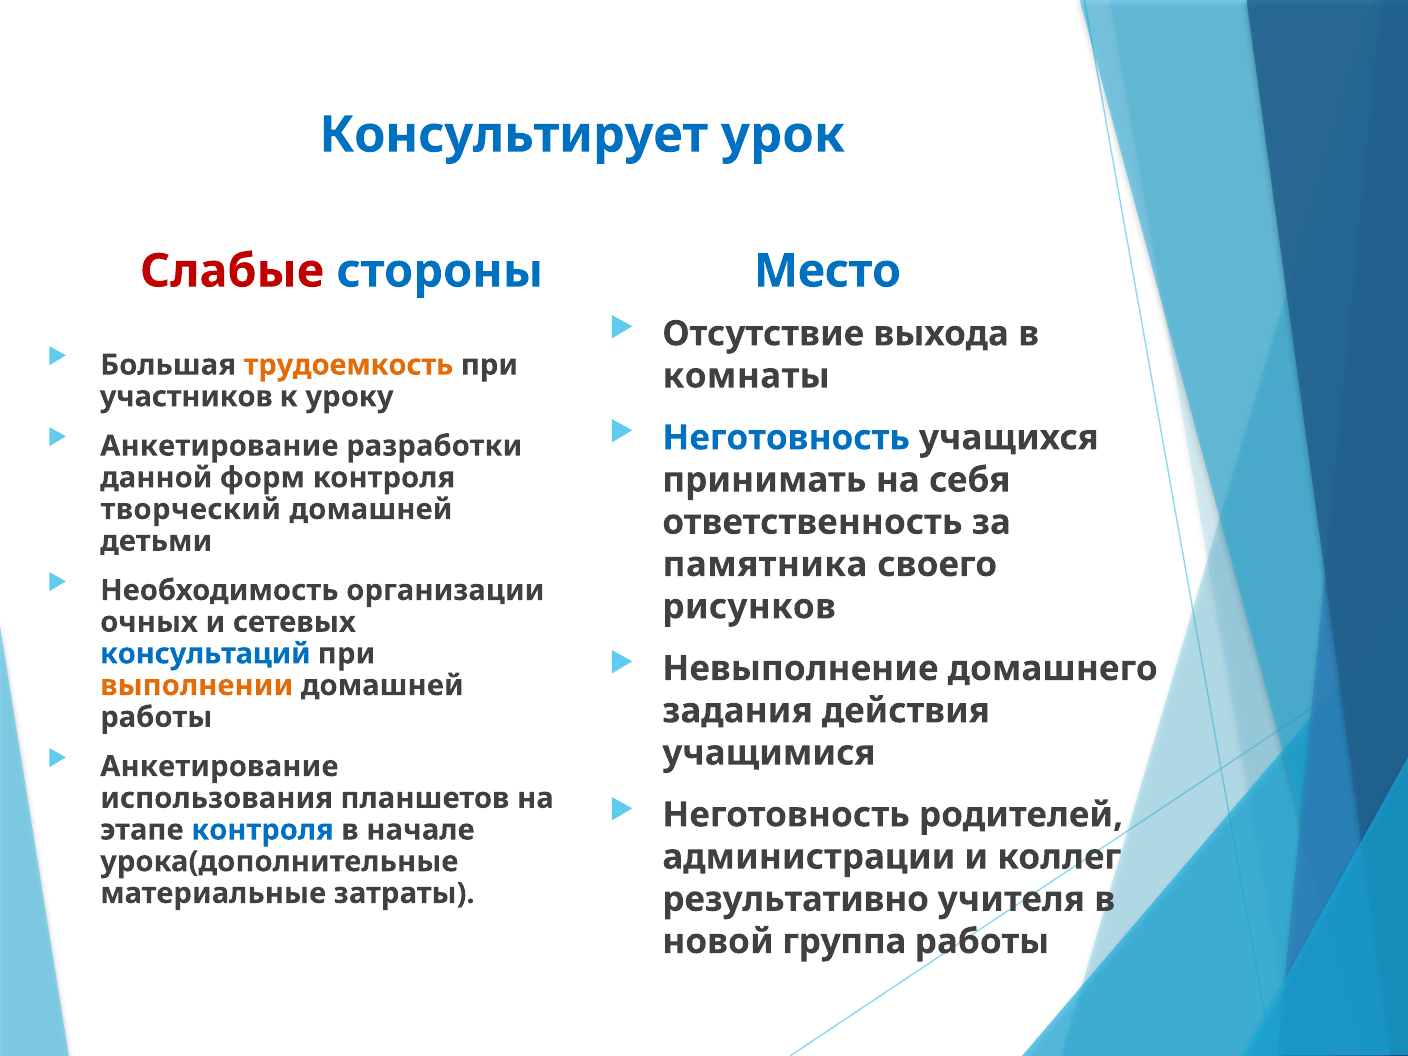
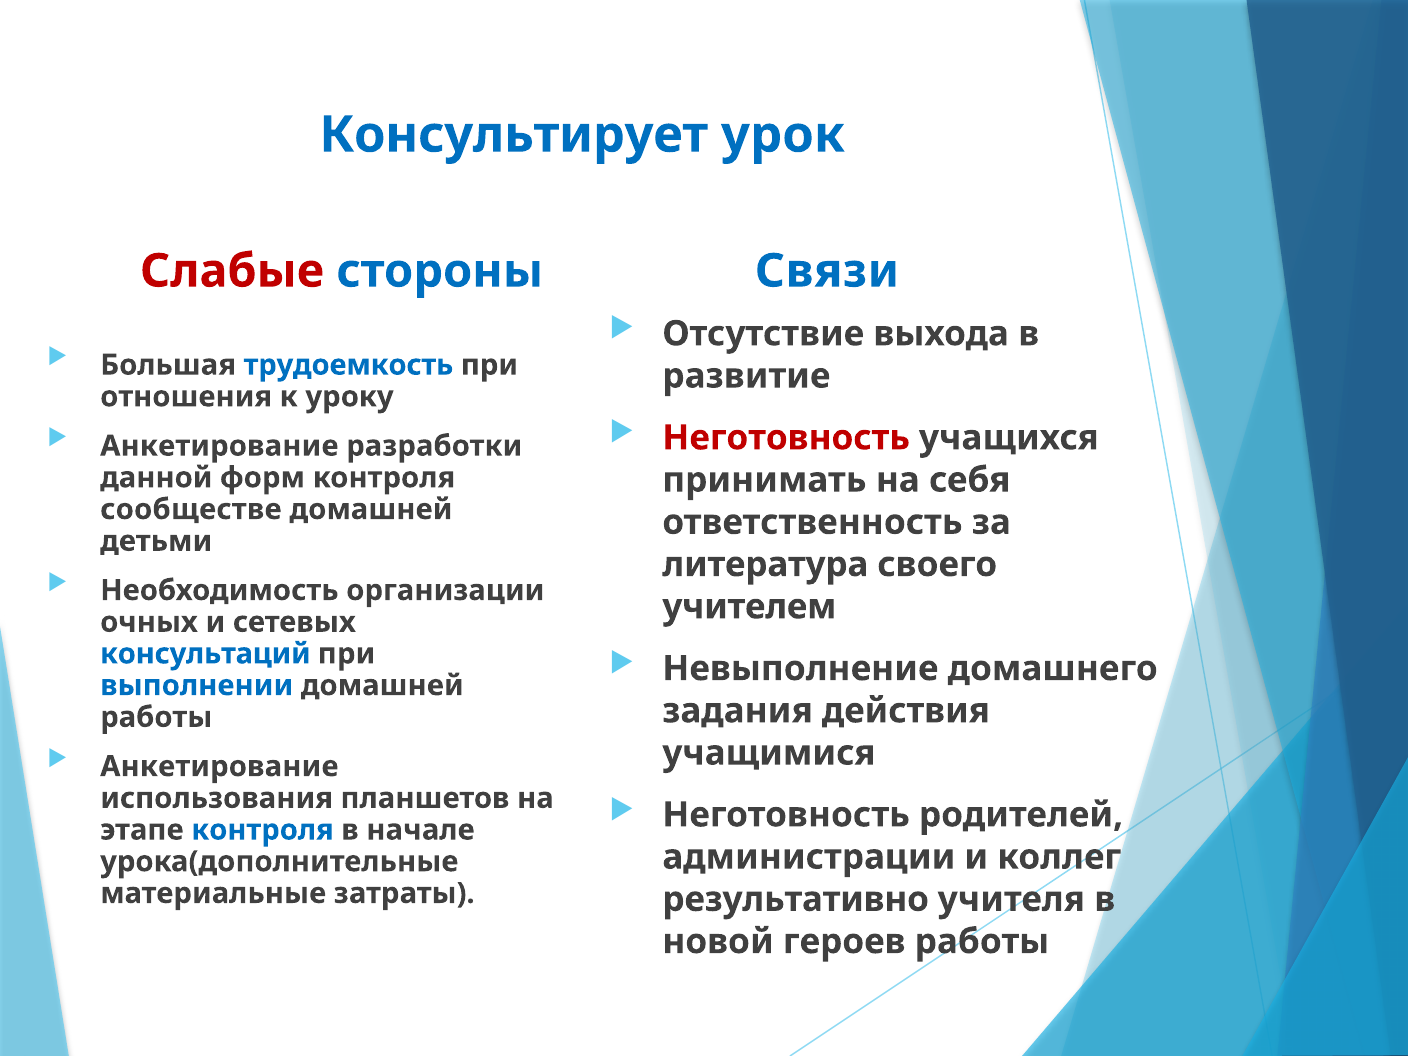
Место: Место -> Связи (827, 271)
трудоемкость colour: orange -> blue (348, 365)
комнаты: комнаты -> развитие (746, 376)
участников: участников -> отношения (186, 397)
Неготовность colour: blue -> red (786, 438)
творческий: творческий -> сообществе (191, 509)
памятника: памятника -> литература (765, 565)
рисунков: рисунков -> учителем (749, 607)
выполнении colour: orange -> blue (197, 686)
группа: группа -> героев (844, 942)
